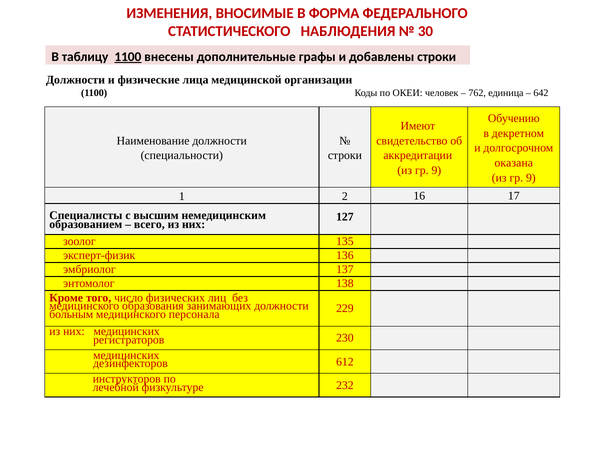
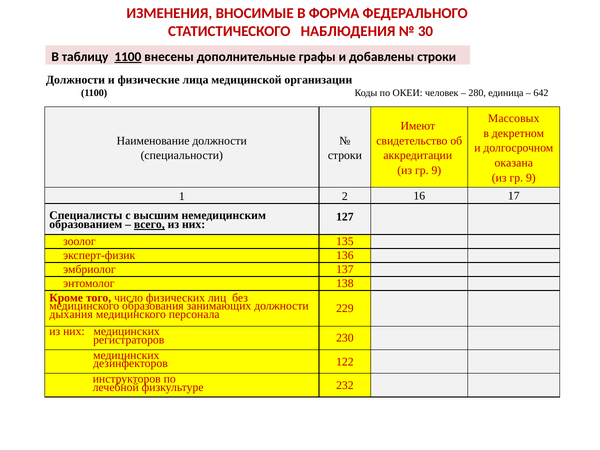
762: 762 -> 280 (477, 93)
Обучению: Обучению -> Массовых (514, 119)
всего underline: none -> present (149, 225)
больным: больным -> дыхания (71, 314)
612: 612 -> 122 (345, 362)
